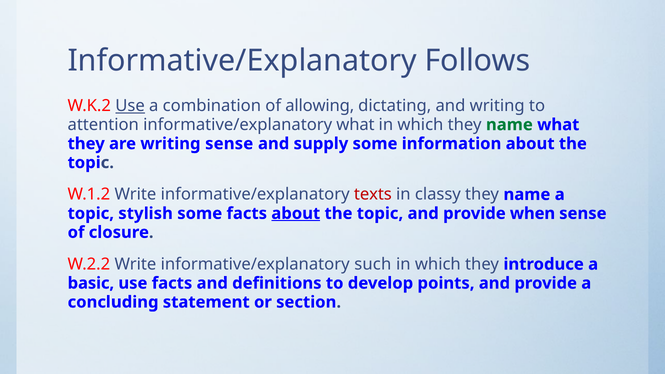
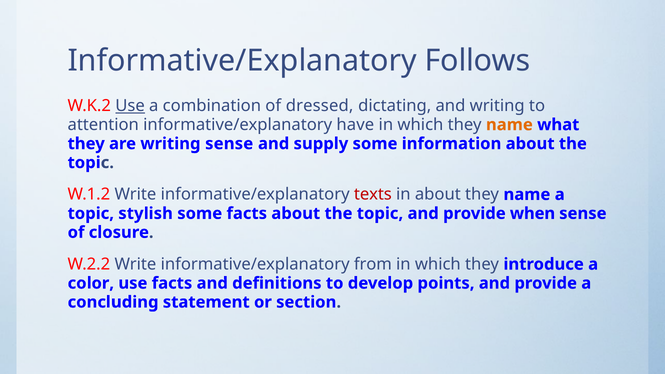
allowing: allowing -> dressed (320, 106)
informative/explanatory what: what -> have (355, 125)
name colour: green -> orange (509, 125)
in classy: classy -> about (438, 195)
about underline: present -> none (296, 214)
such: such -> from (373, 264)
basic: basic -> color (91, 283)
